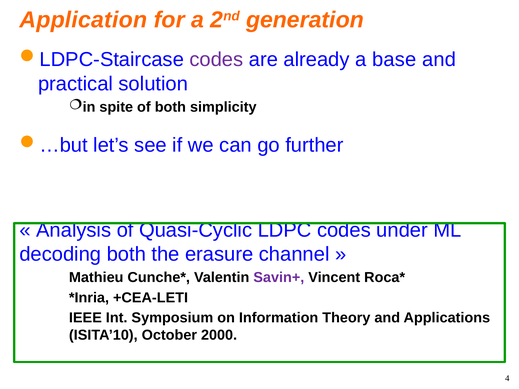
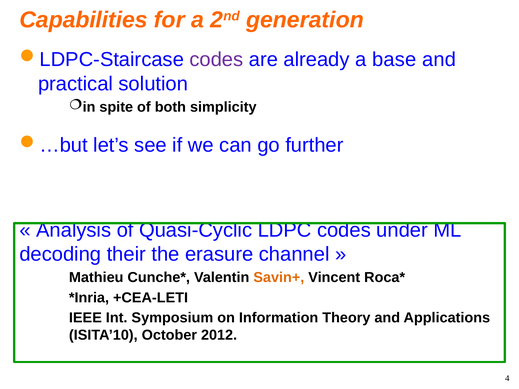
Application: Application -> Capabilities (84, 20)
decoding both: both -> their (126, 254)
Savin+ colour: purple -> orange (279, 278)
2000: 2000 -> 2012 (219, 335)
